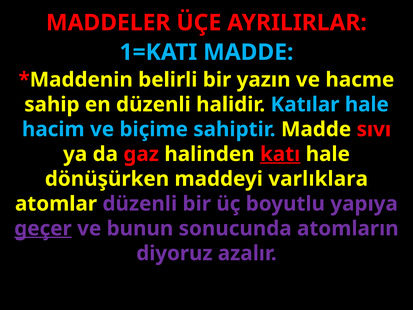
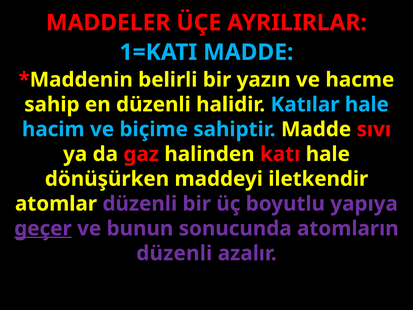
katı underline: present -> none (280, 154)
varlıklara: varlıklara -> iletkendir (318, 179)
diyoruz: diyoruz -> düzenli (174, 253)
